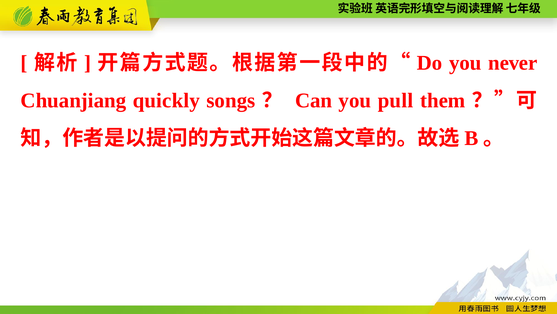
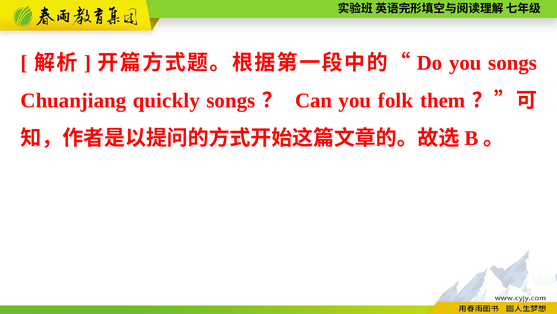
you never: never -> songs (513, 63)
pull: pull -> folk (396, 100)
